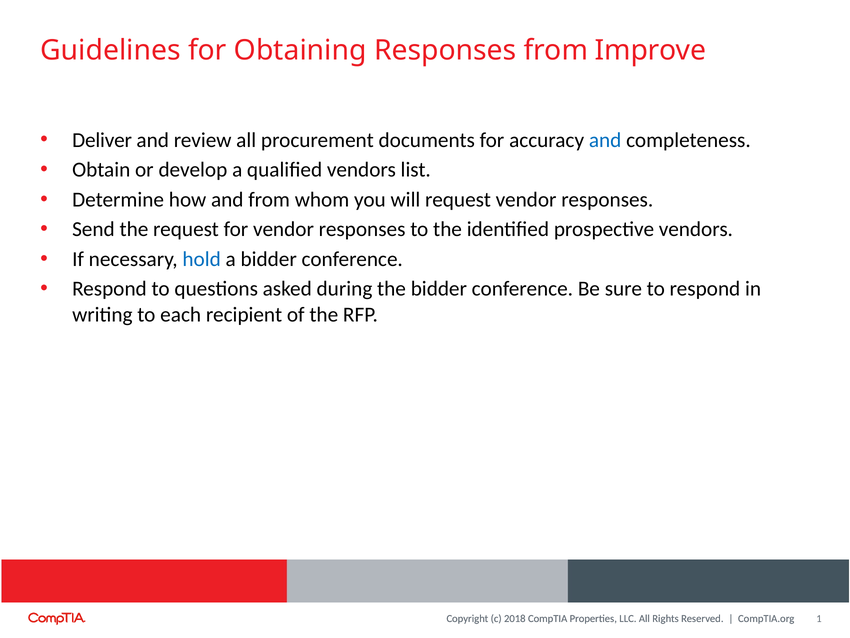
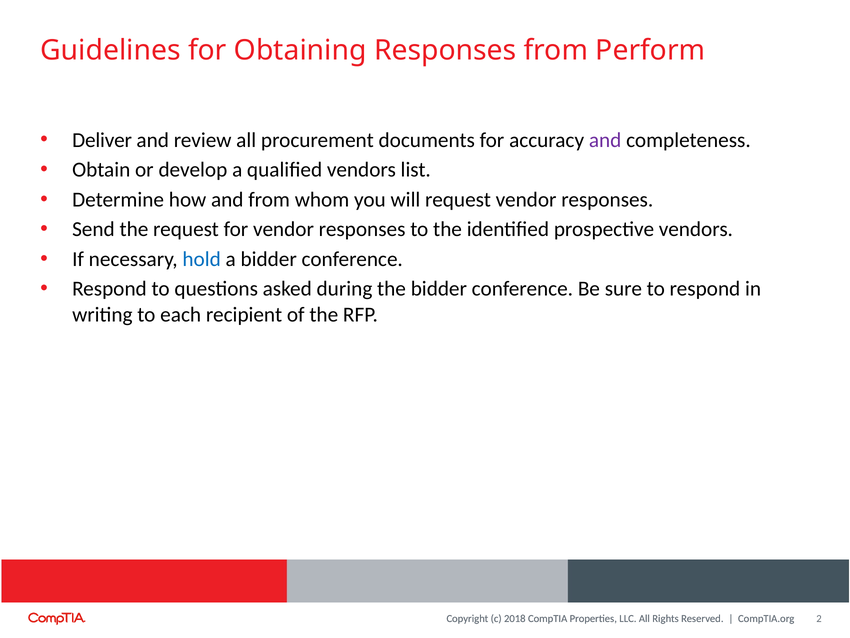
Improve: Improve -> Perform (650, 51)
and colour: blue -> purple (605, 140)
1: 1 -> 2 (819, 618)
